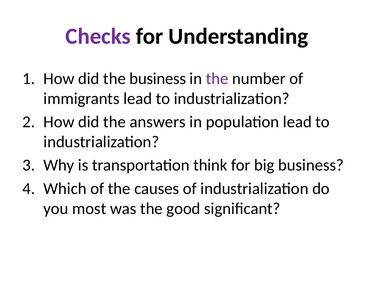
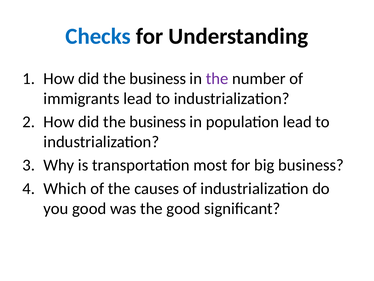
Checks colour: purple -> blue (98, 36)
answers: answers -> business (158, 122)
think: think -> most (210, 165)
you most: most -> good (89, 208)
